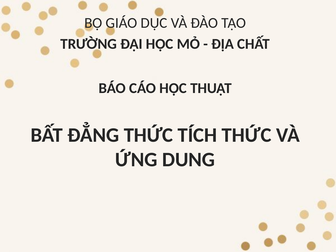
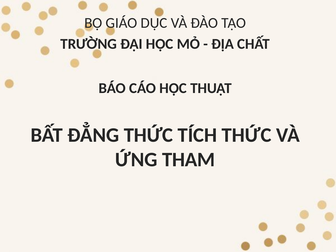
DUNG: DUNG -> THAM (189, 160)
